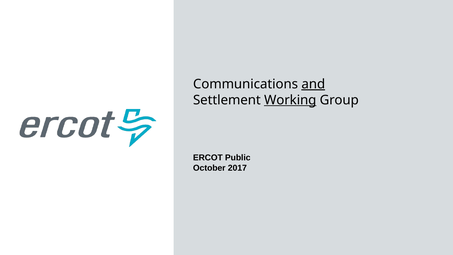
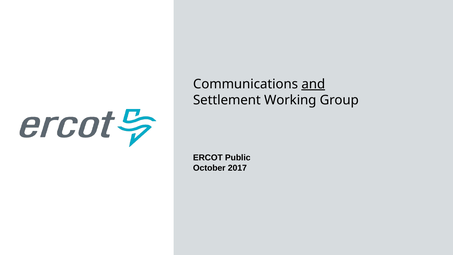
Working underline: present -> none (290, 100)
